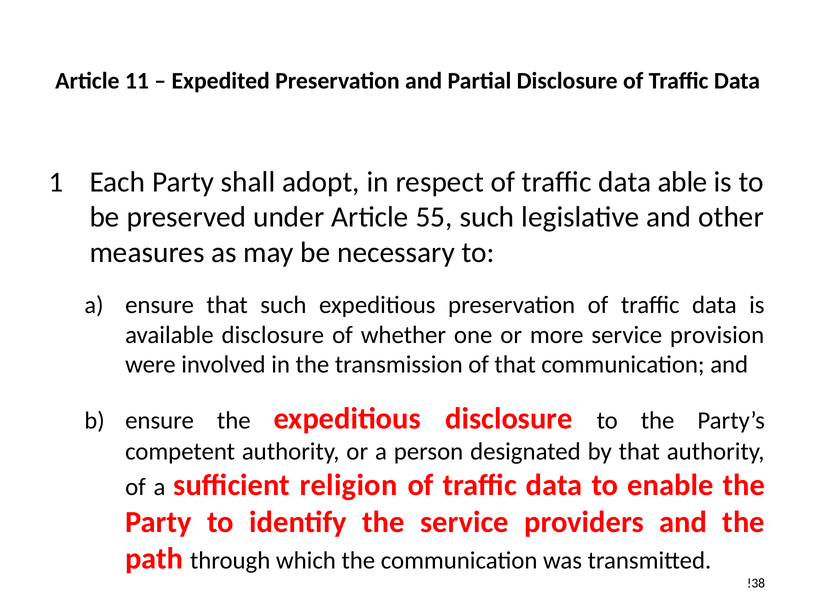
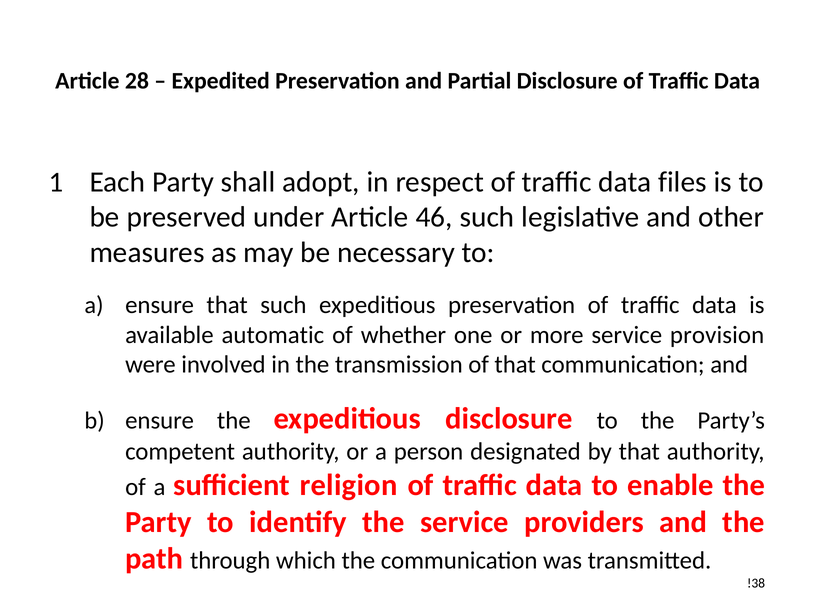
11: 11 -> 28 (137, 81)
able: able -> files (682, 182)
55: 55 -> 46 (434, 217)
available disclosure: disclosure -> automatic (273, 335)
